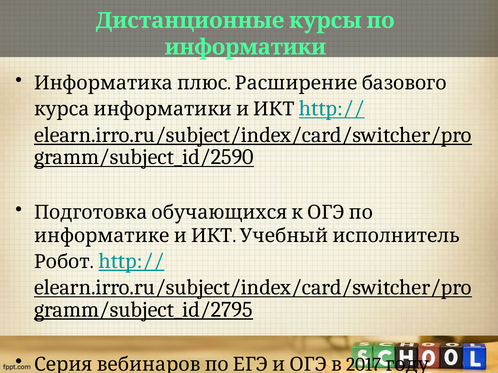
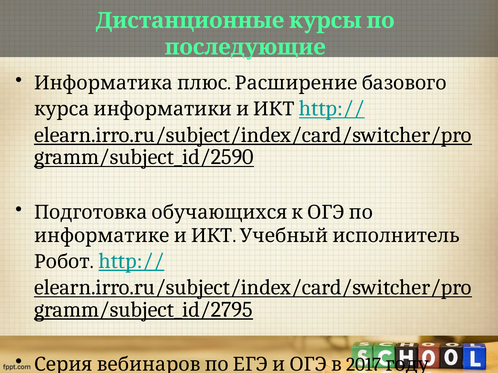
информатики: информатики -> последующие (245, 47)
